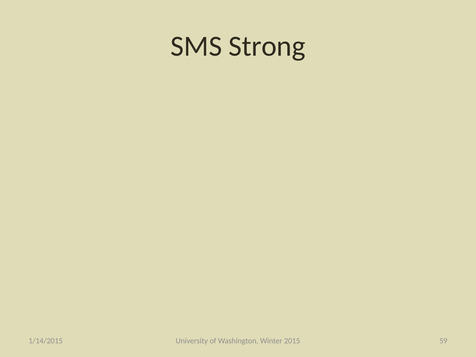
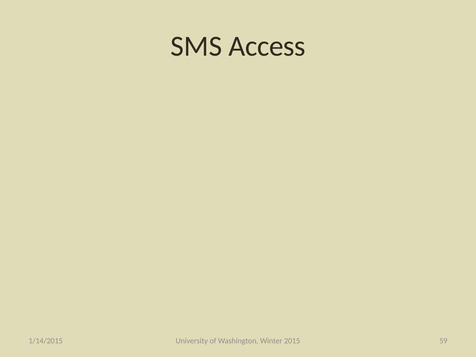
Strong: Strong -> Access (267, 46)
